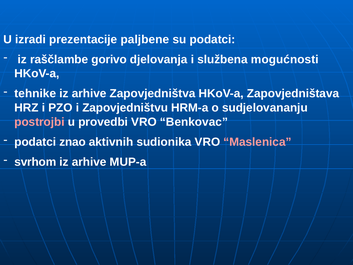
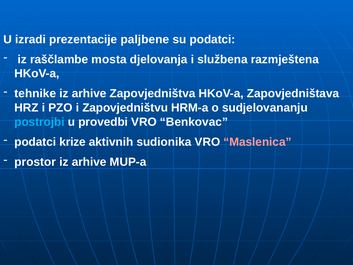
gorivo: gorivo -> mosta (109, 59)
mogućnosti: mogućnosti -> razmještena (285, 59)
postrojbi colour: pink -> light blue (39, 122)
znao: znao -> krize (73, 142)
svrhom: svrhom -> prostor (35, 162)
